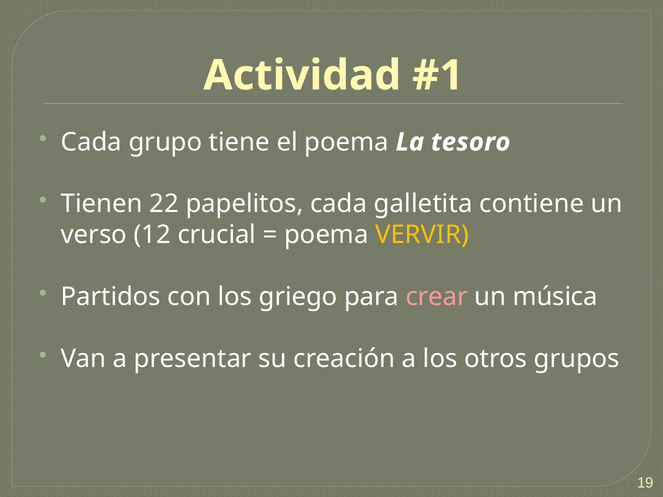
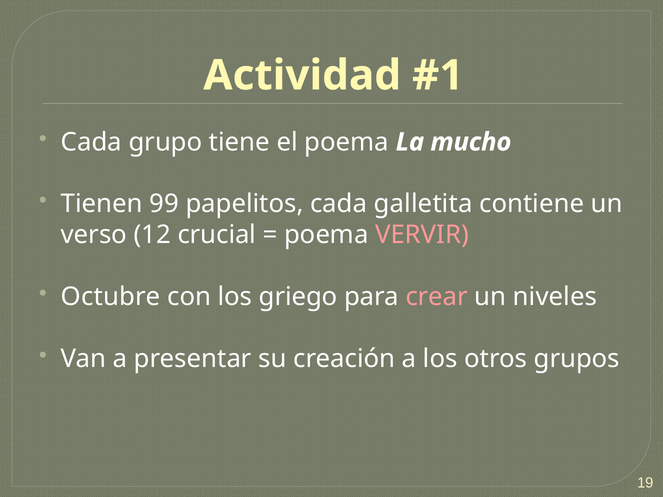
tesoro: tesoro -> mucho (471, 142)
22: 22 -> 99 (164, 204)
VERVIR colour: yellow -> pink (422, 235)
Partidos: Partidos -> Octubre (111, 297)
música: música -> niveles (555, 297)
